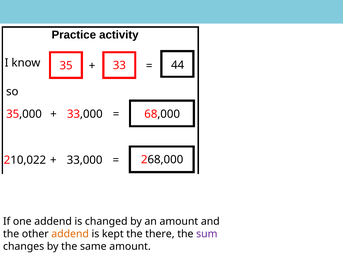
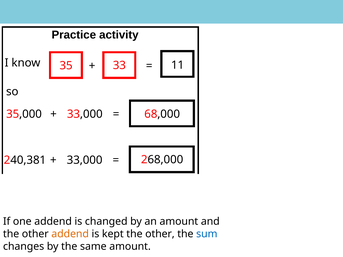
44: 44 -> 11 (178, 65)
10,022: 10,022 -> 40,381 (28, 160)
kept the there: there -> other (160, 234)
sum colour: purple -> blue (207, 234)
